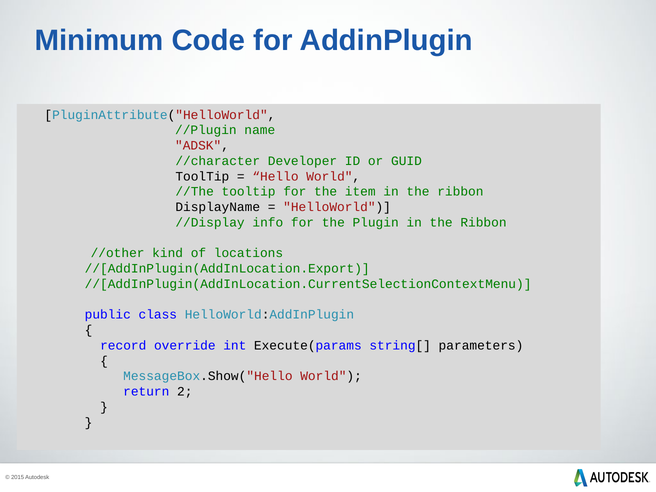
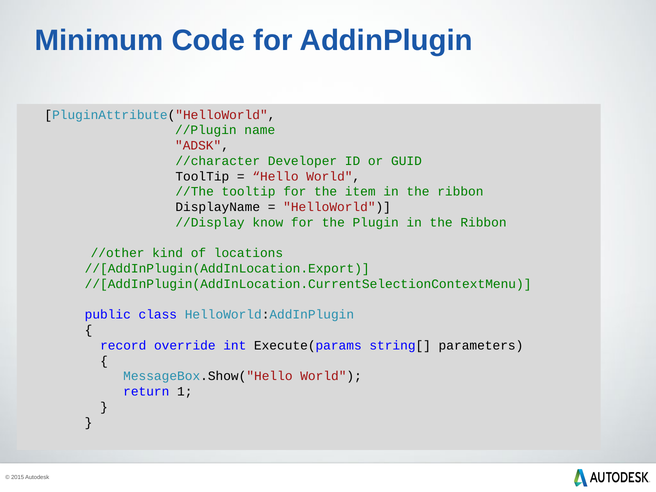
info: info -> know (268, 222)
2: 2 -> 1 (185, 392)
